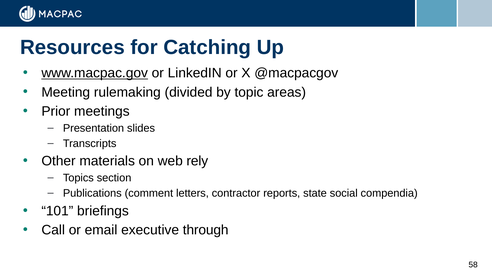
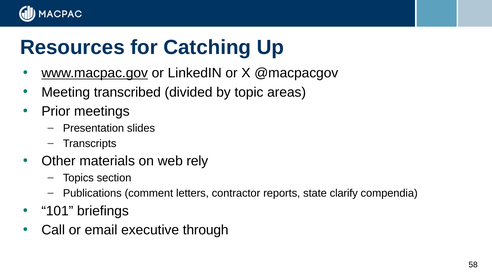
rulemaking: rulemaking -> transcribed (127, 92)
social: social -> clarify (344, 193)
